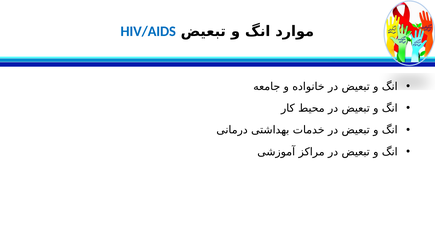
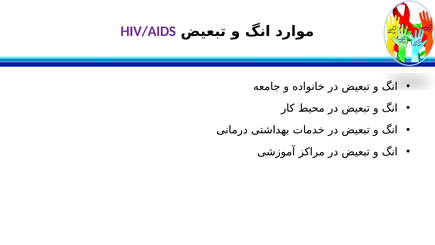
HIV/AIDS colour: blue -> purple (148, 31)
